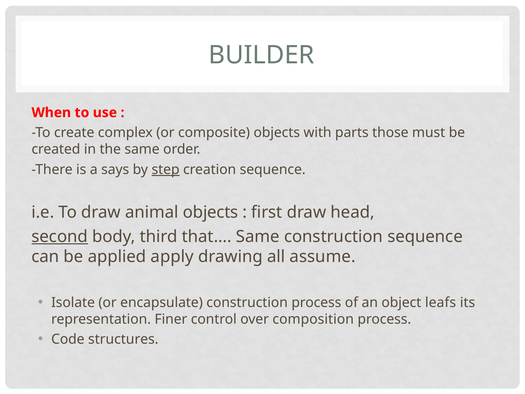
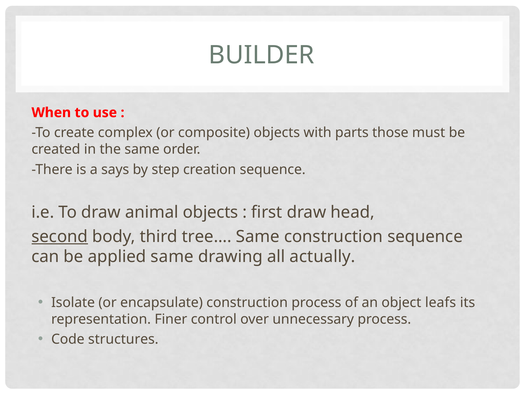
step underline: present -> none (166, 169)
that…: that… -> tree… (207, 236)
applied apply: apply -> same (172, 256)
assume: assume -> actually (323, 256)
composition: composition -> unnecessary (313, 319)
